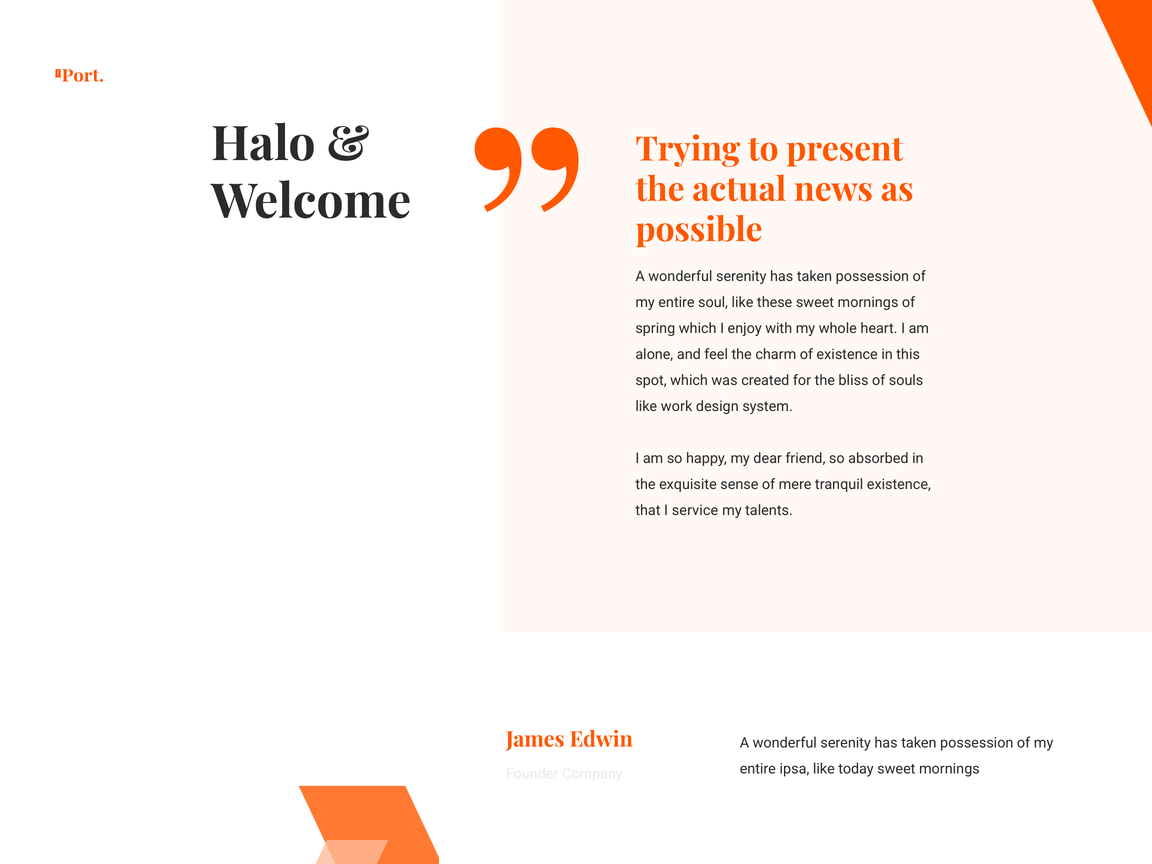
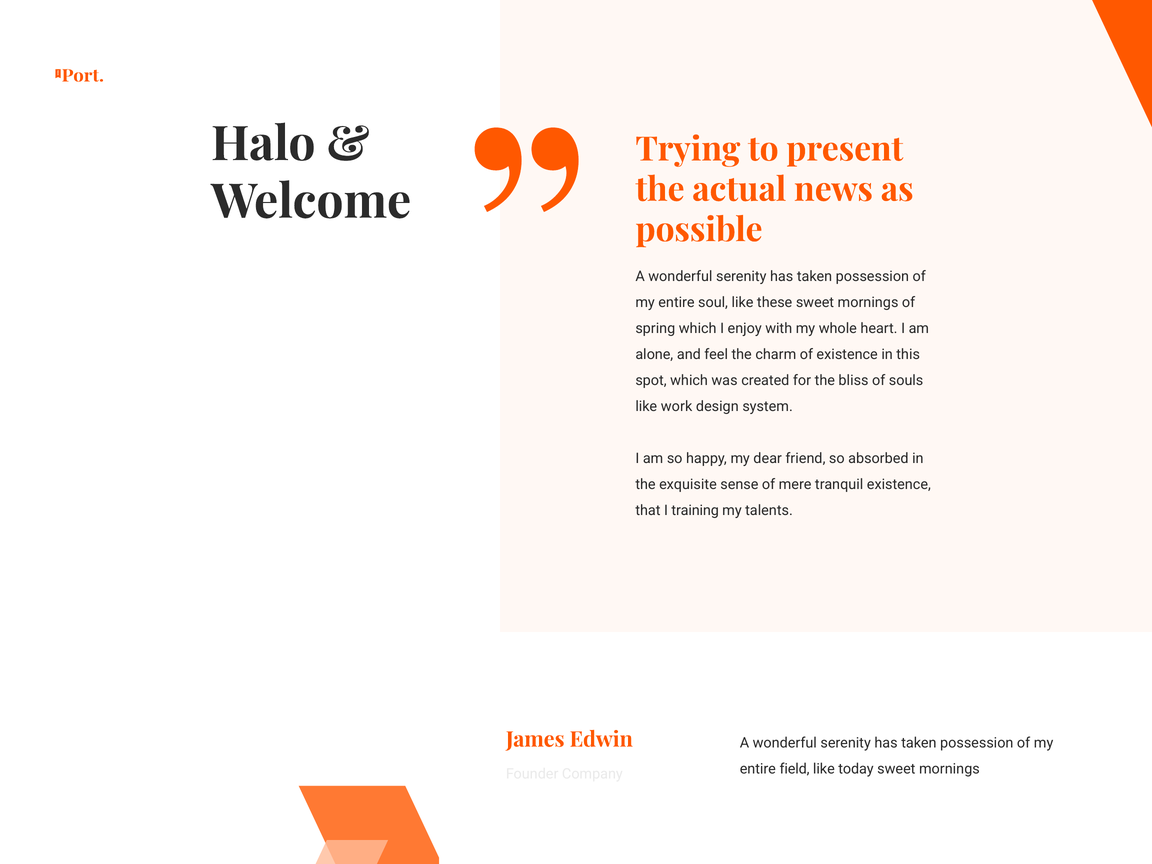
service: service -> training (695, 510)
ipsa: ipsa -> field (795, 769)
